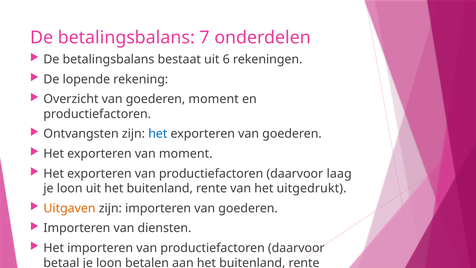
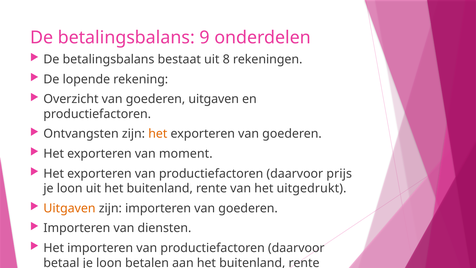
7: 7 -> 9 (205, 38)
6: 6 -> 8 (226, 59)
goederen moment: moment -> uitgaven (214, 99)
het colour: blue -> orange (158, 134)
laag: laag -> prijs (339, 173)
